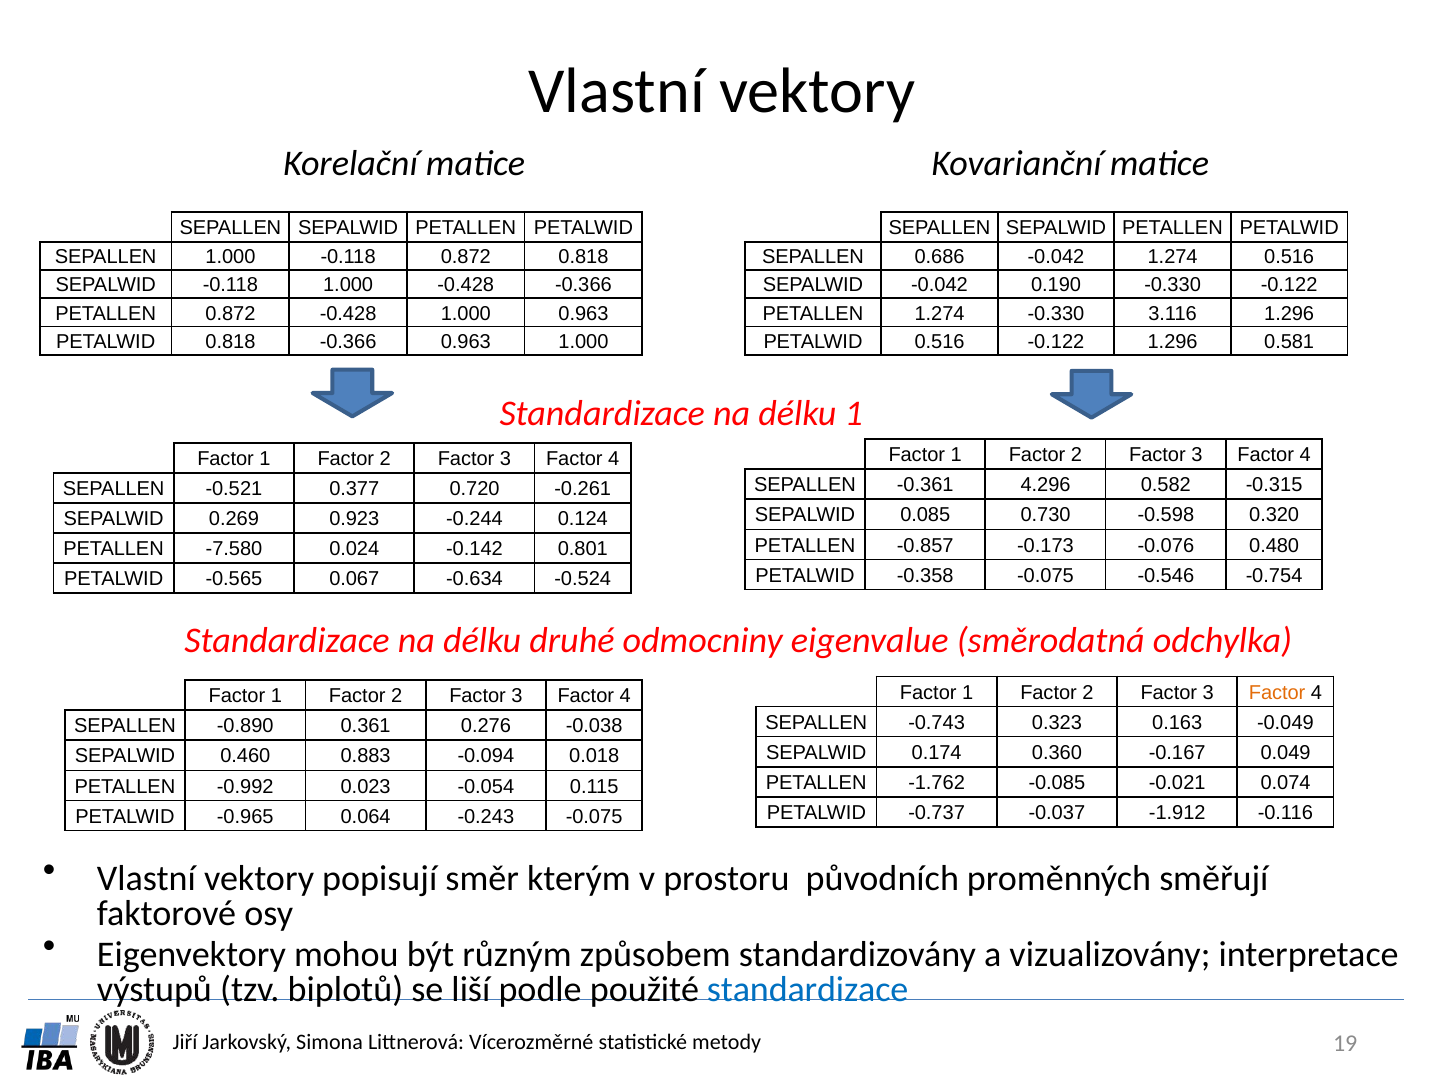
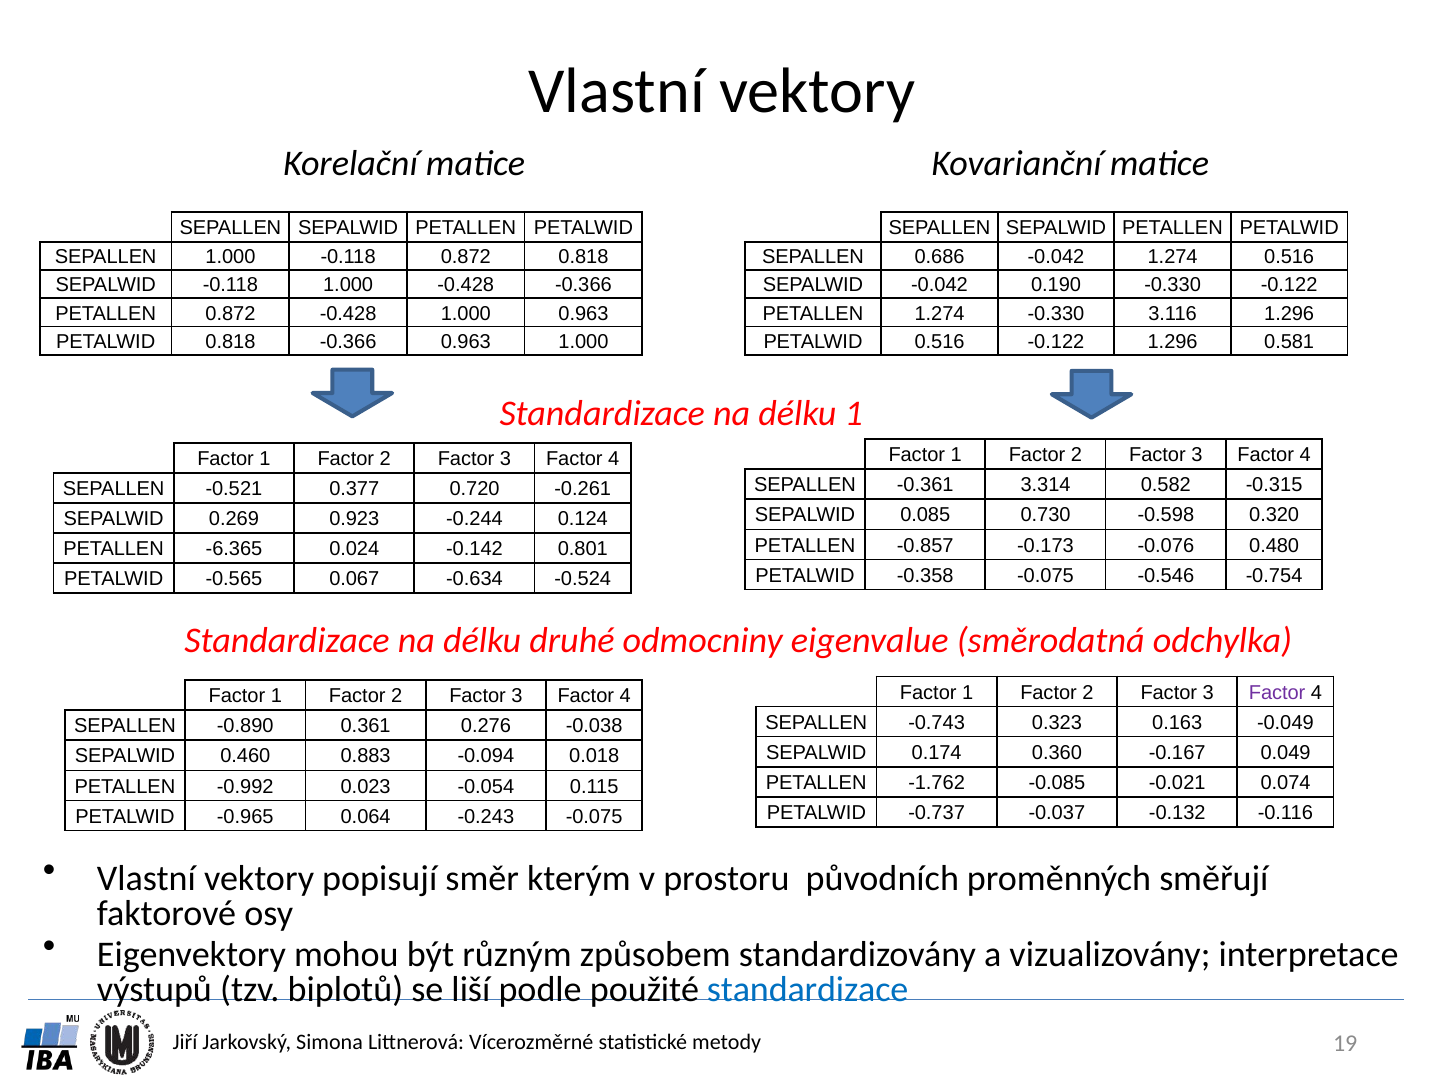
4.296: 4.296 -> 3.314 (1046, 485)
-7.580: -7.580 -> -6.365 (234, 549)
Factor colour: orange -> purple (1277, 692)
-1.912: -1.912 -> -0.132 (1177, 813)
